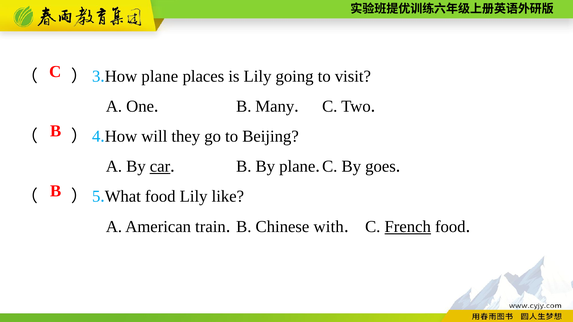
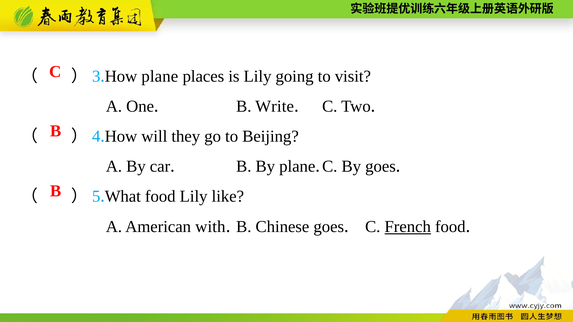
Many: Many -> Write (275, 106)
car underline: present -> none (160, 167)
train: train -> with (210, 227)
Chinese with: with -> goes (329, 227)
